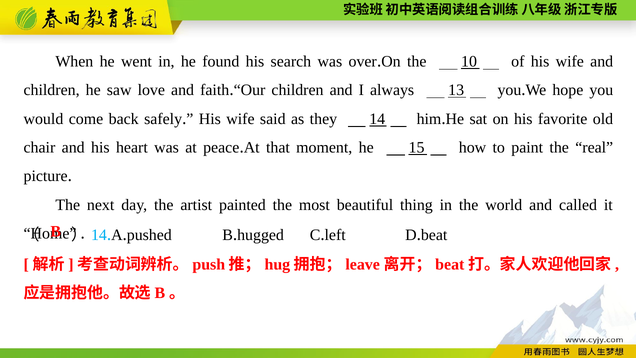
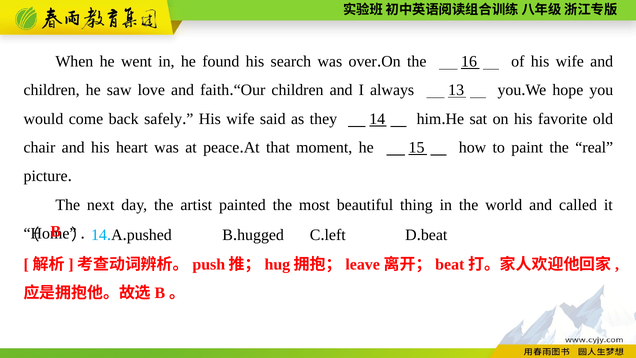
10: 10 -> 16 (469, 62)
